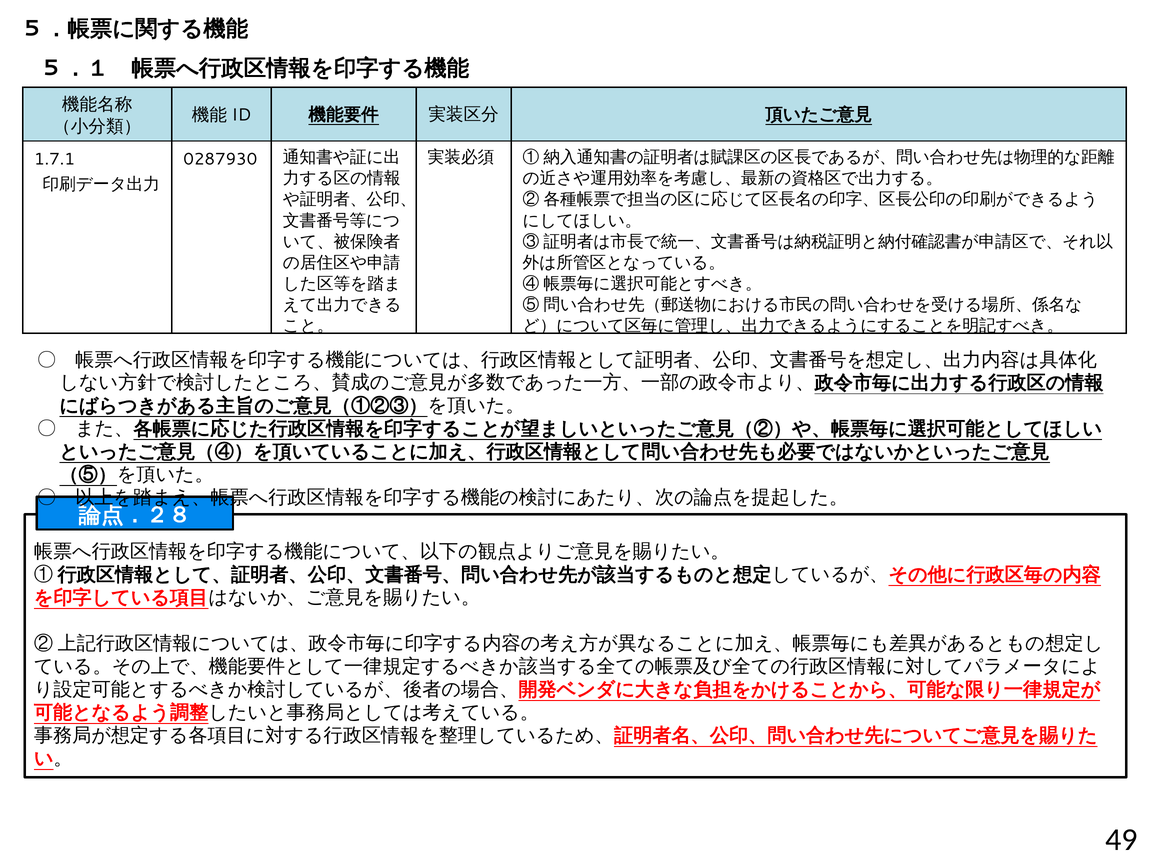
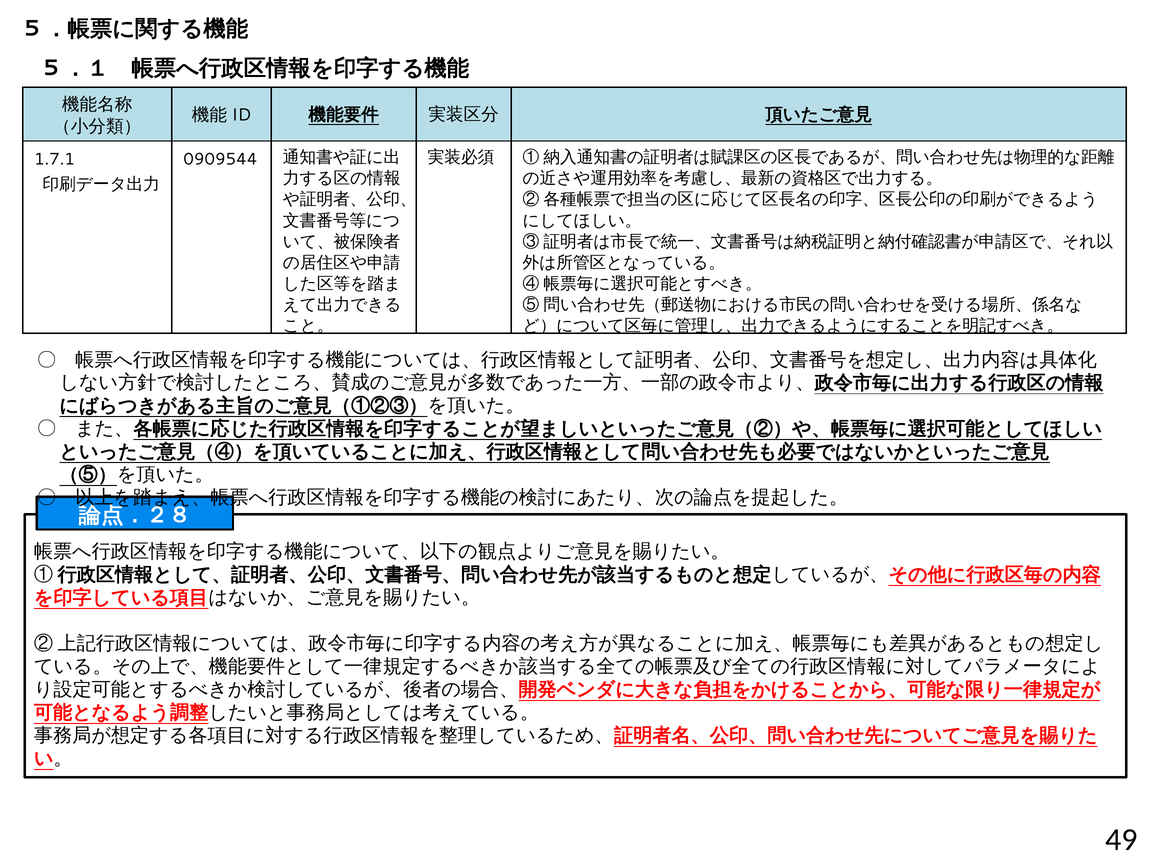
0287930: 0287930 -> 0909544 (220, 160)
